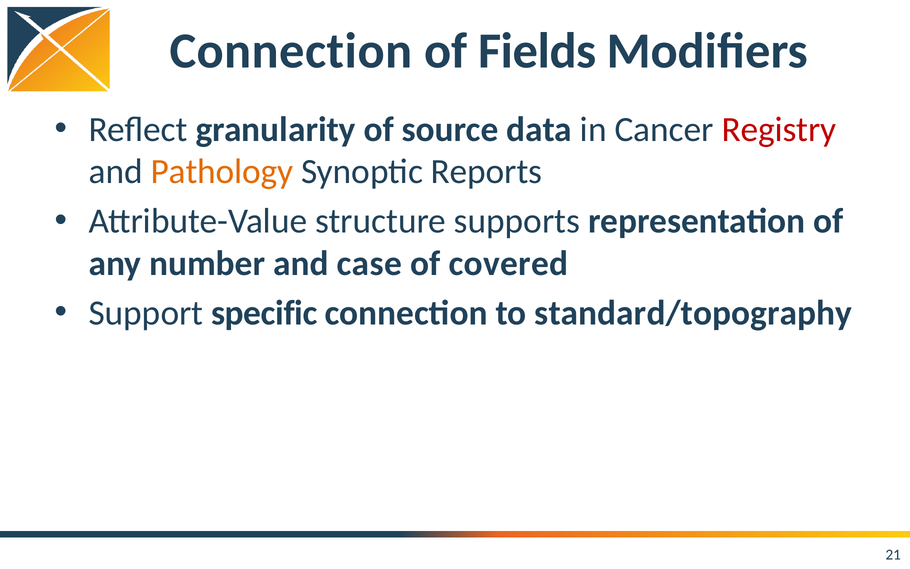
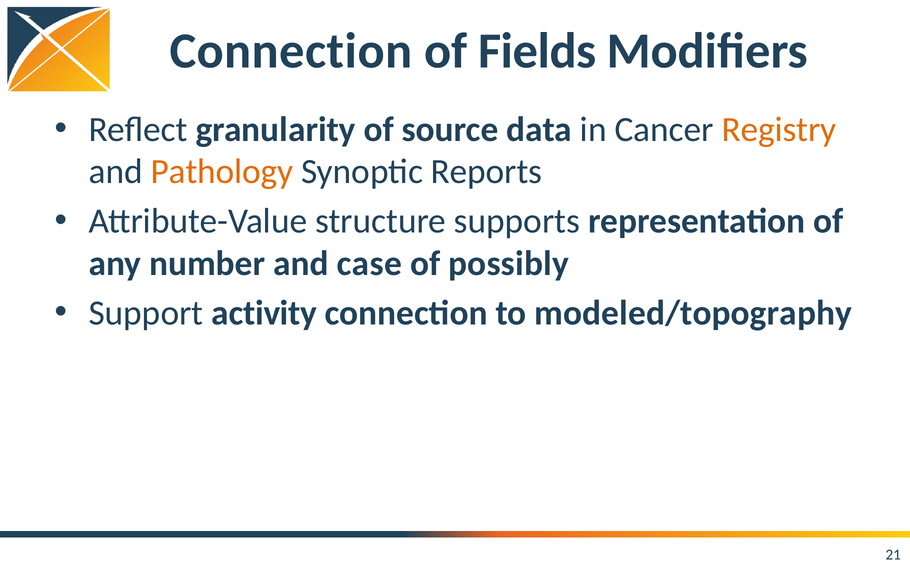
Registry colour: red -> orange (779, 129)
covered: covered -> possibly (509, 264)
specific: specific -> activity (264, 313)
standard/topography: standard/topography -> modeled/topography (693, 313)
